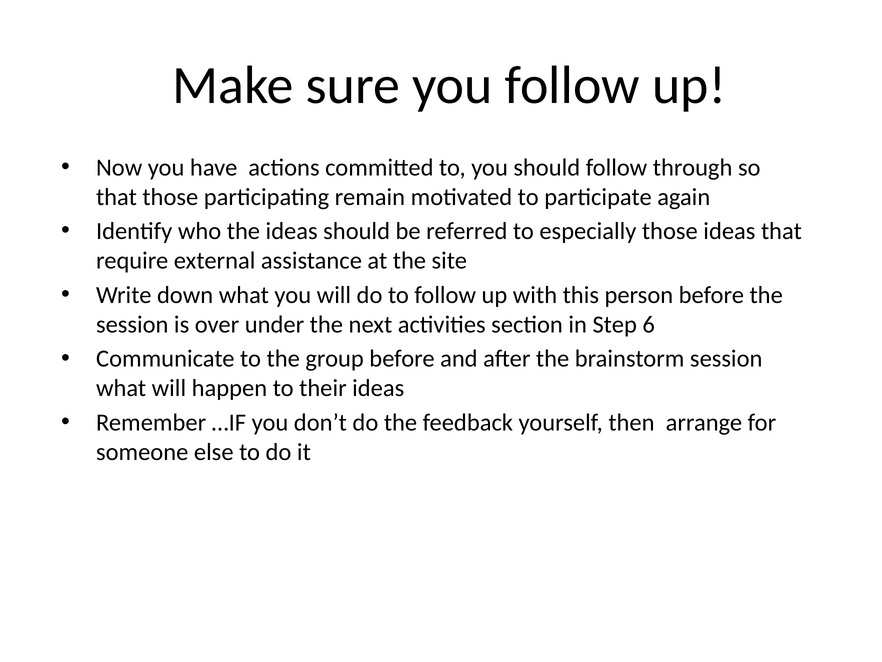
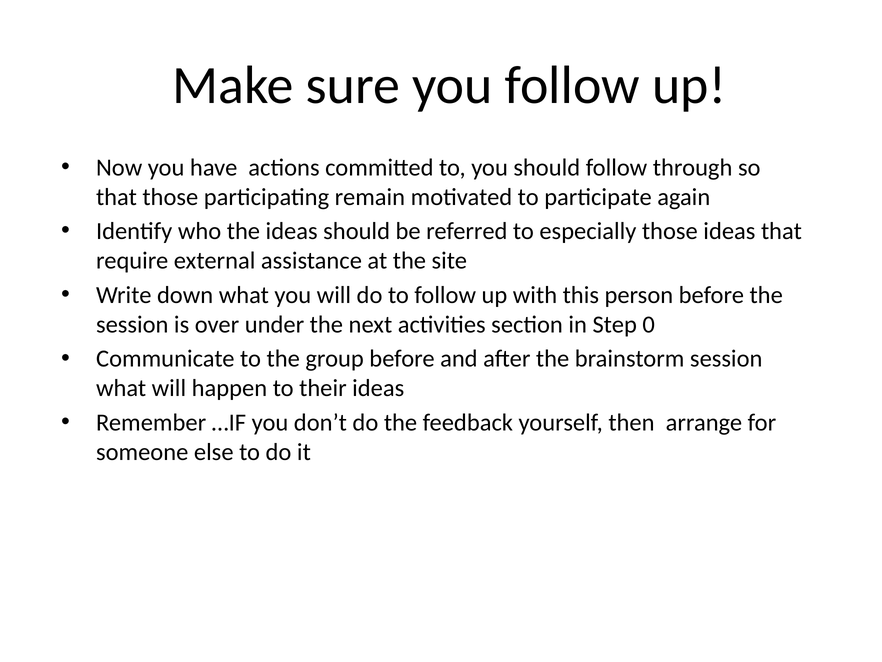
6: 6 -> 0 (649, 324)
